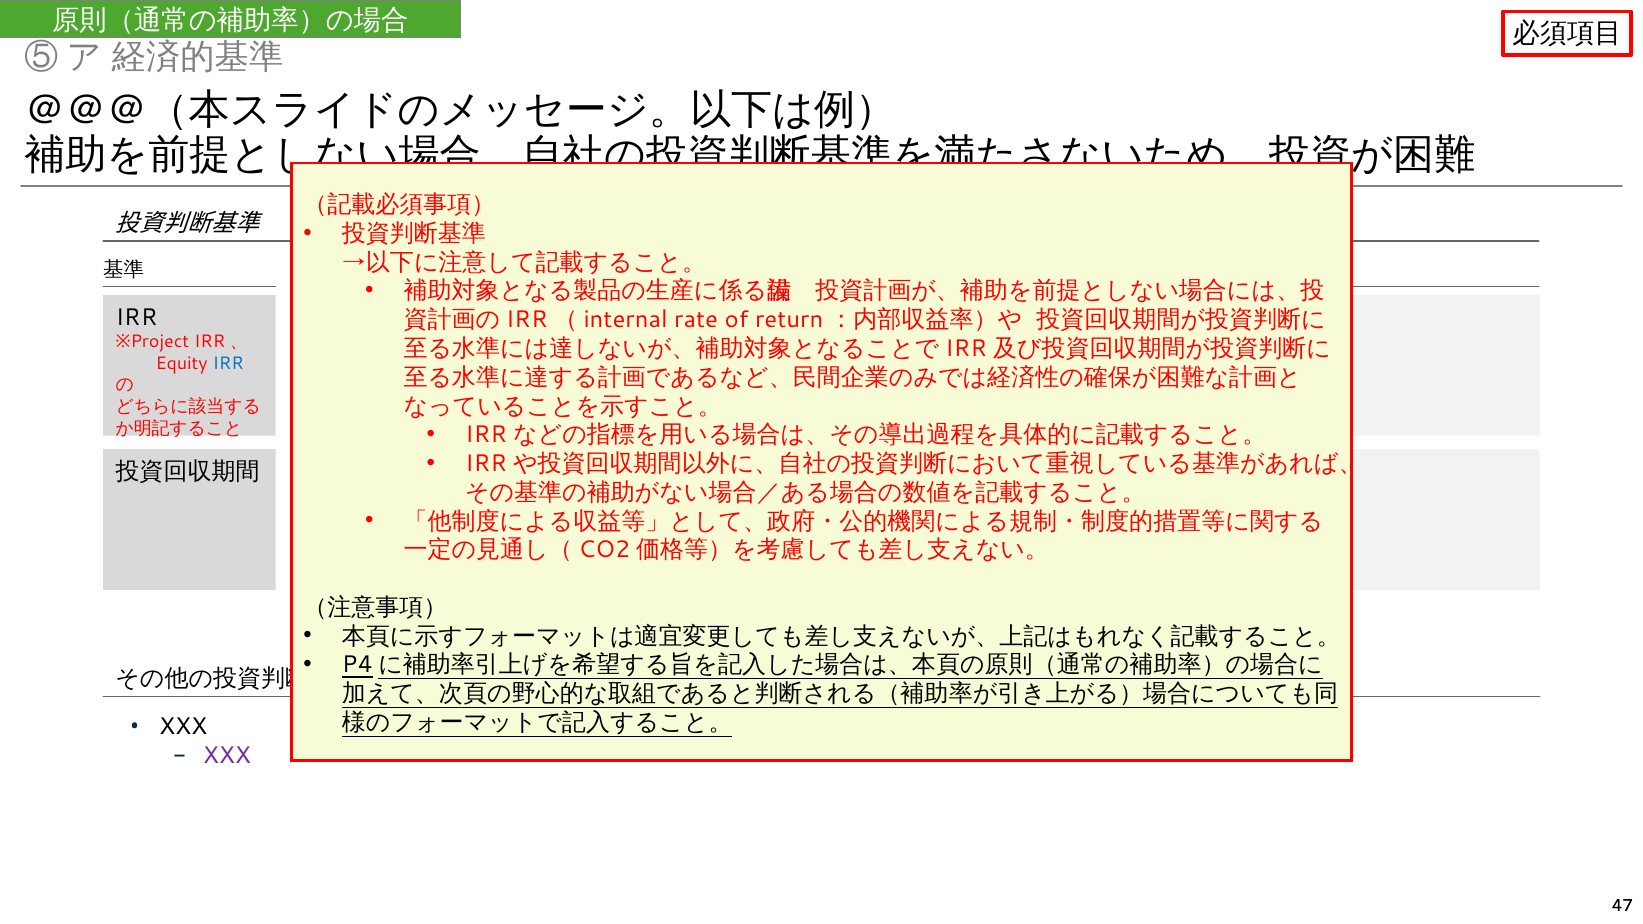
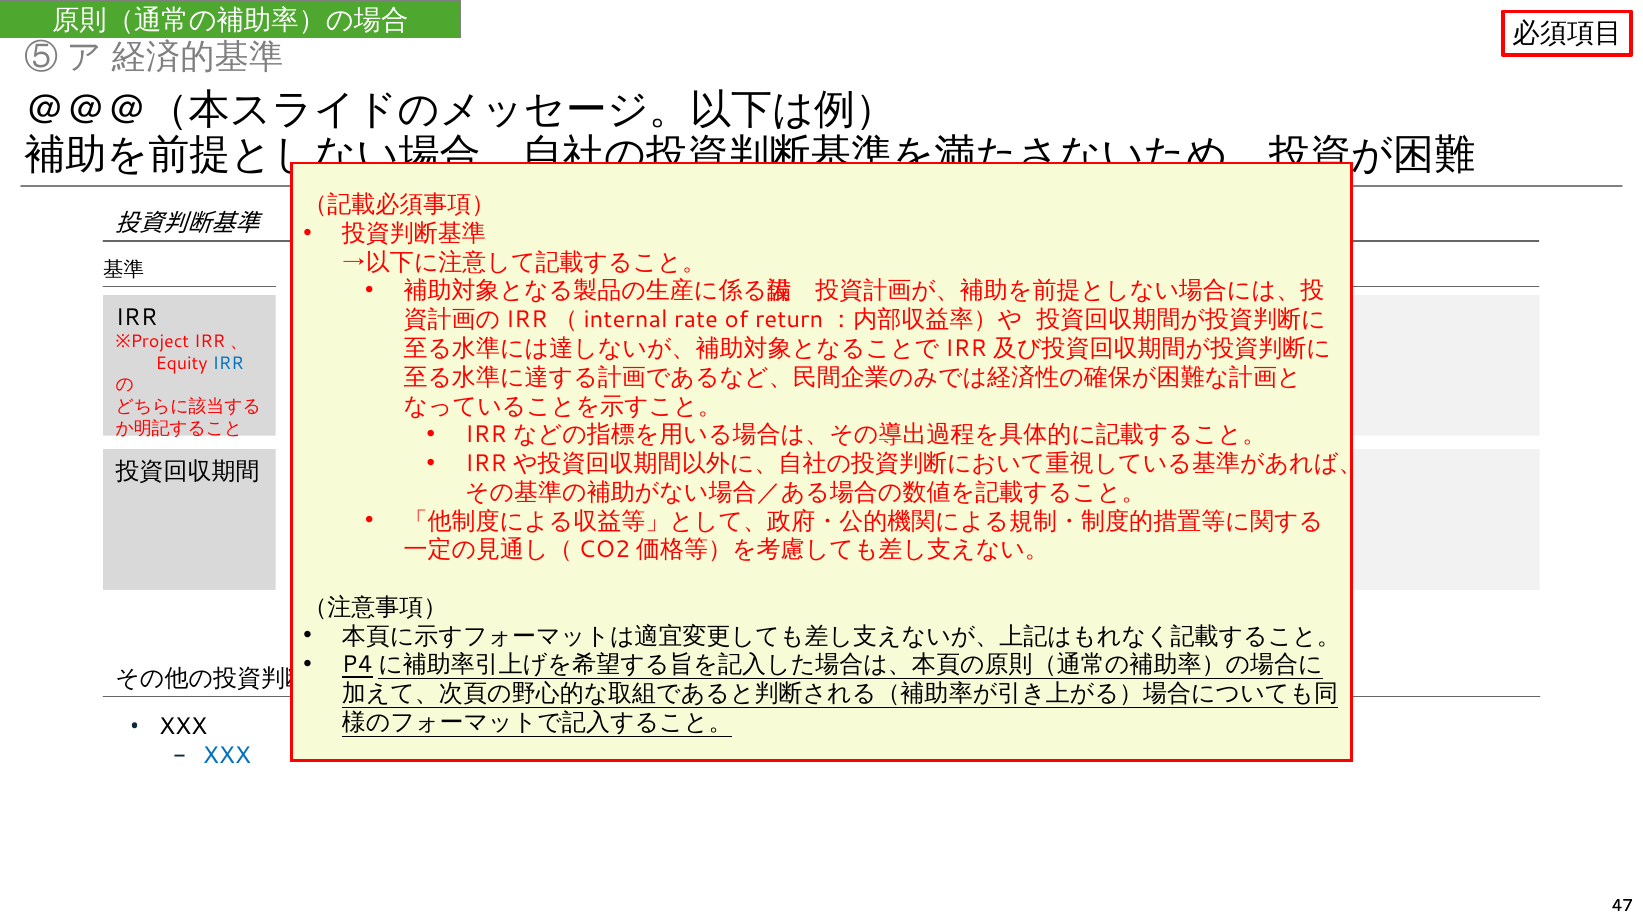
XXX colour: purple -> blue (227, 755)
